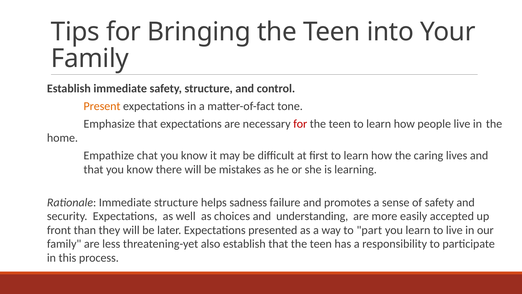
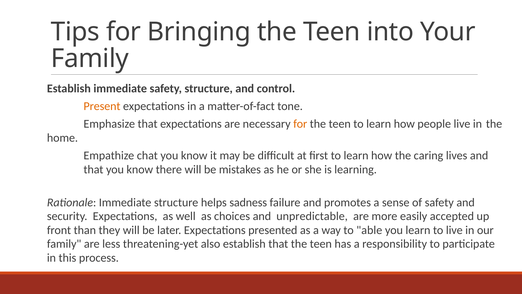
for colour: red -> orange (300, 124)
understanding: understanding -> unpredictable (312, 216)
part: part -> able (369, 230)
